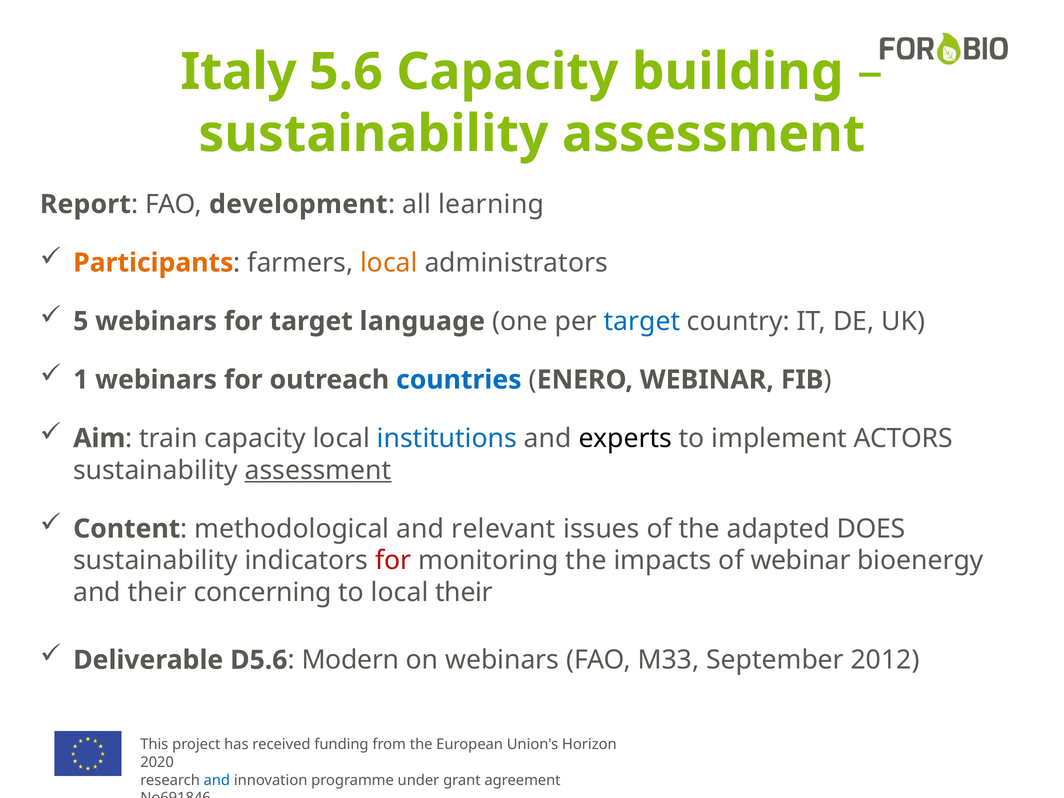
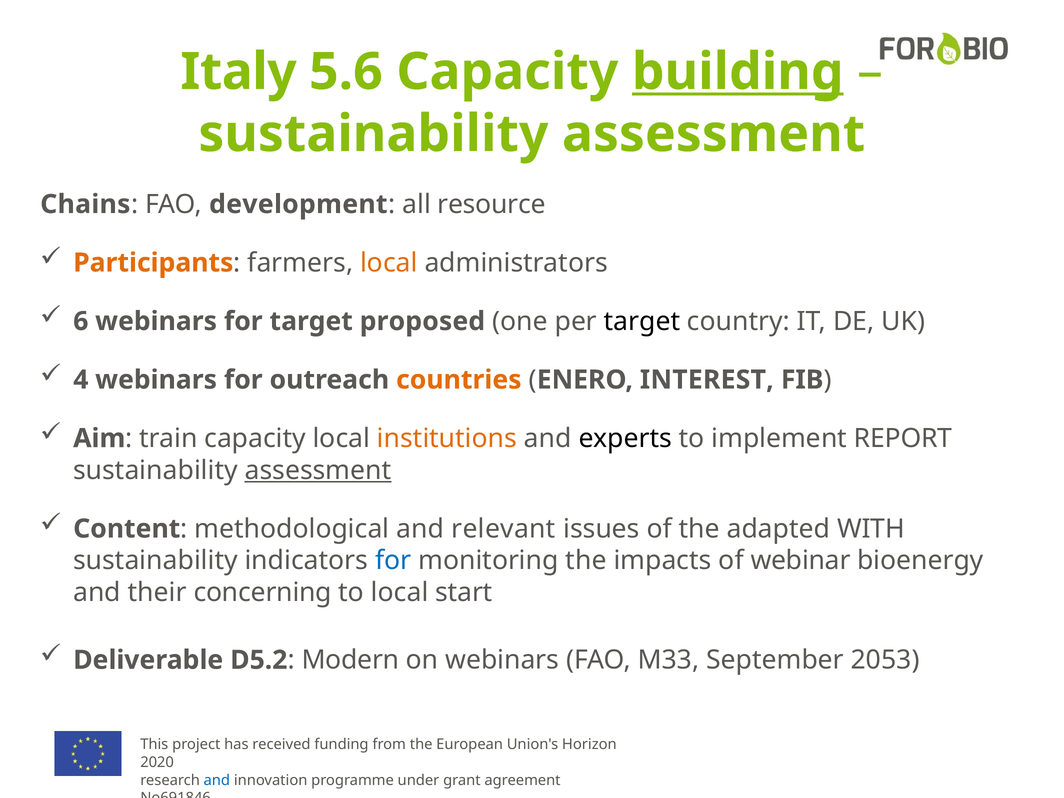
building underline: none -> present (738, 72)
Report: Report -> Chains (85, 204)
learning: learning -> resource (492, 204)
5: 5 -> 6 (81, 321)
language: language -> proposed (422, 321)
target colour: blue -> black (642, 321)
1: 1 -> 4 (81, 380)
countries colour: blue -> orange (459, 380)
ENERO WEBINAR: WEBINAR -> INTEREST (707, 380)
institutions colour: blue -> orange (447, 438)
ACTORS: ACTORS -> REPORT (903, 438)
DOES: DOES -> WITH (871, 529)
for colour: red -> blue (393, 561)
local their: their -> start (464, 593)
D5.6: D5.6 -> D5.2 (259, 660)
2012: 2012 -> 2053 (885, 660)
